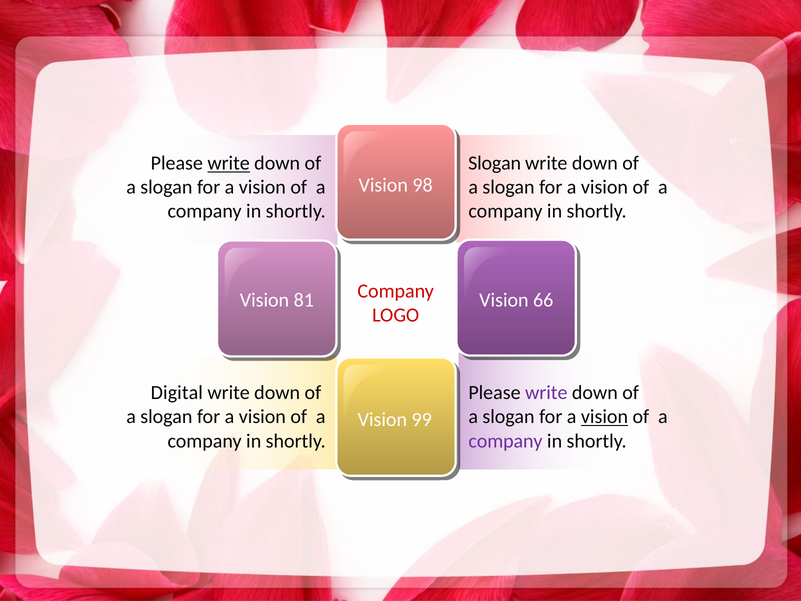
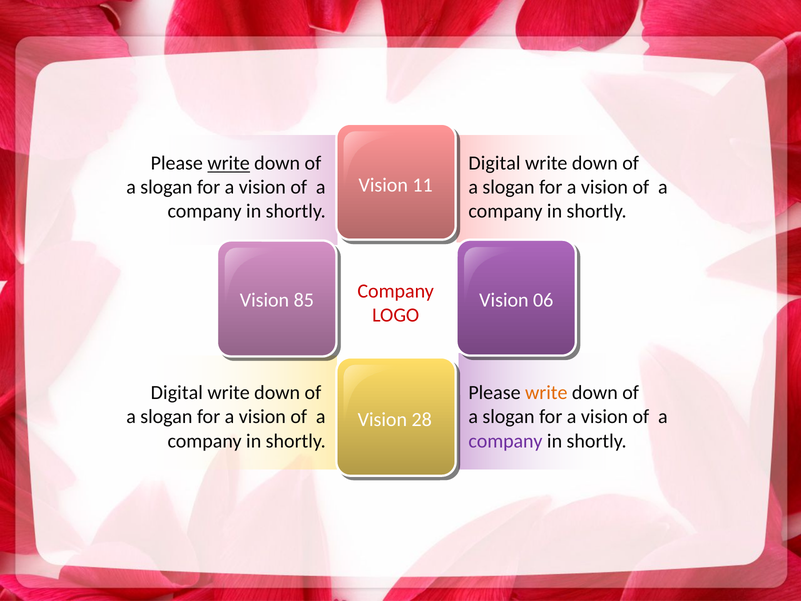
Slogan: Slogan -> Digital (494, 163)
98: 98 -> 11 (423, 185)
81: 81 -> 85 (304, 300)
66: 66 -> 06 (543, 300)
write colour: purple -> orange (546, 393)
vision underline: present -> none (604, 417)
99: 99 -> 28 (422, 420)
